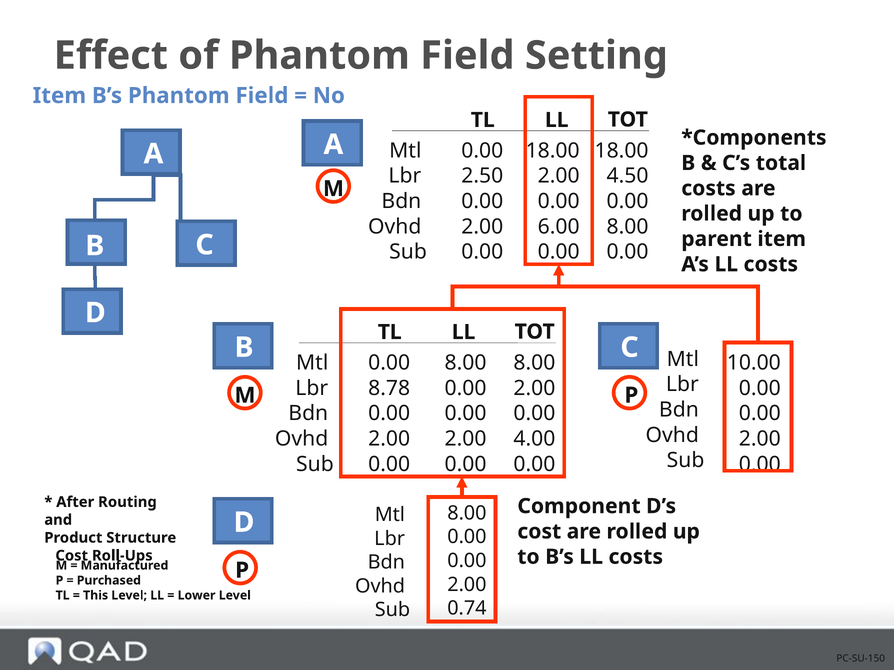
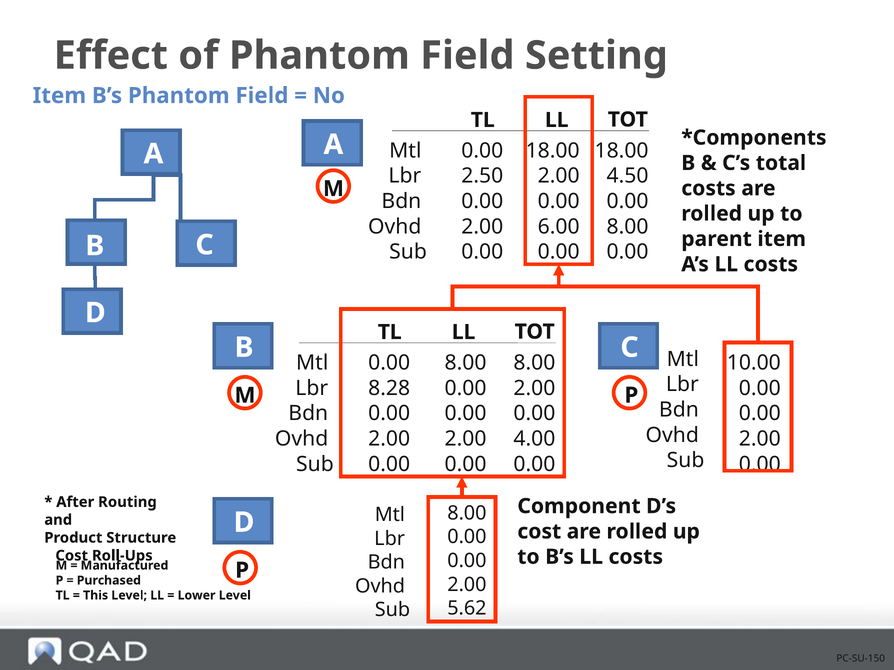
8.78: 8.78 -> 8.28 (389, 389)
0.74: 0.74 -> 5.62 (467, 609)
